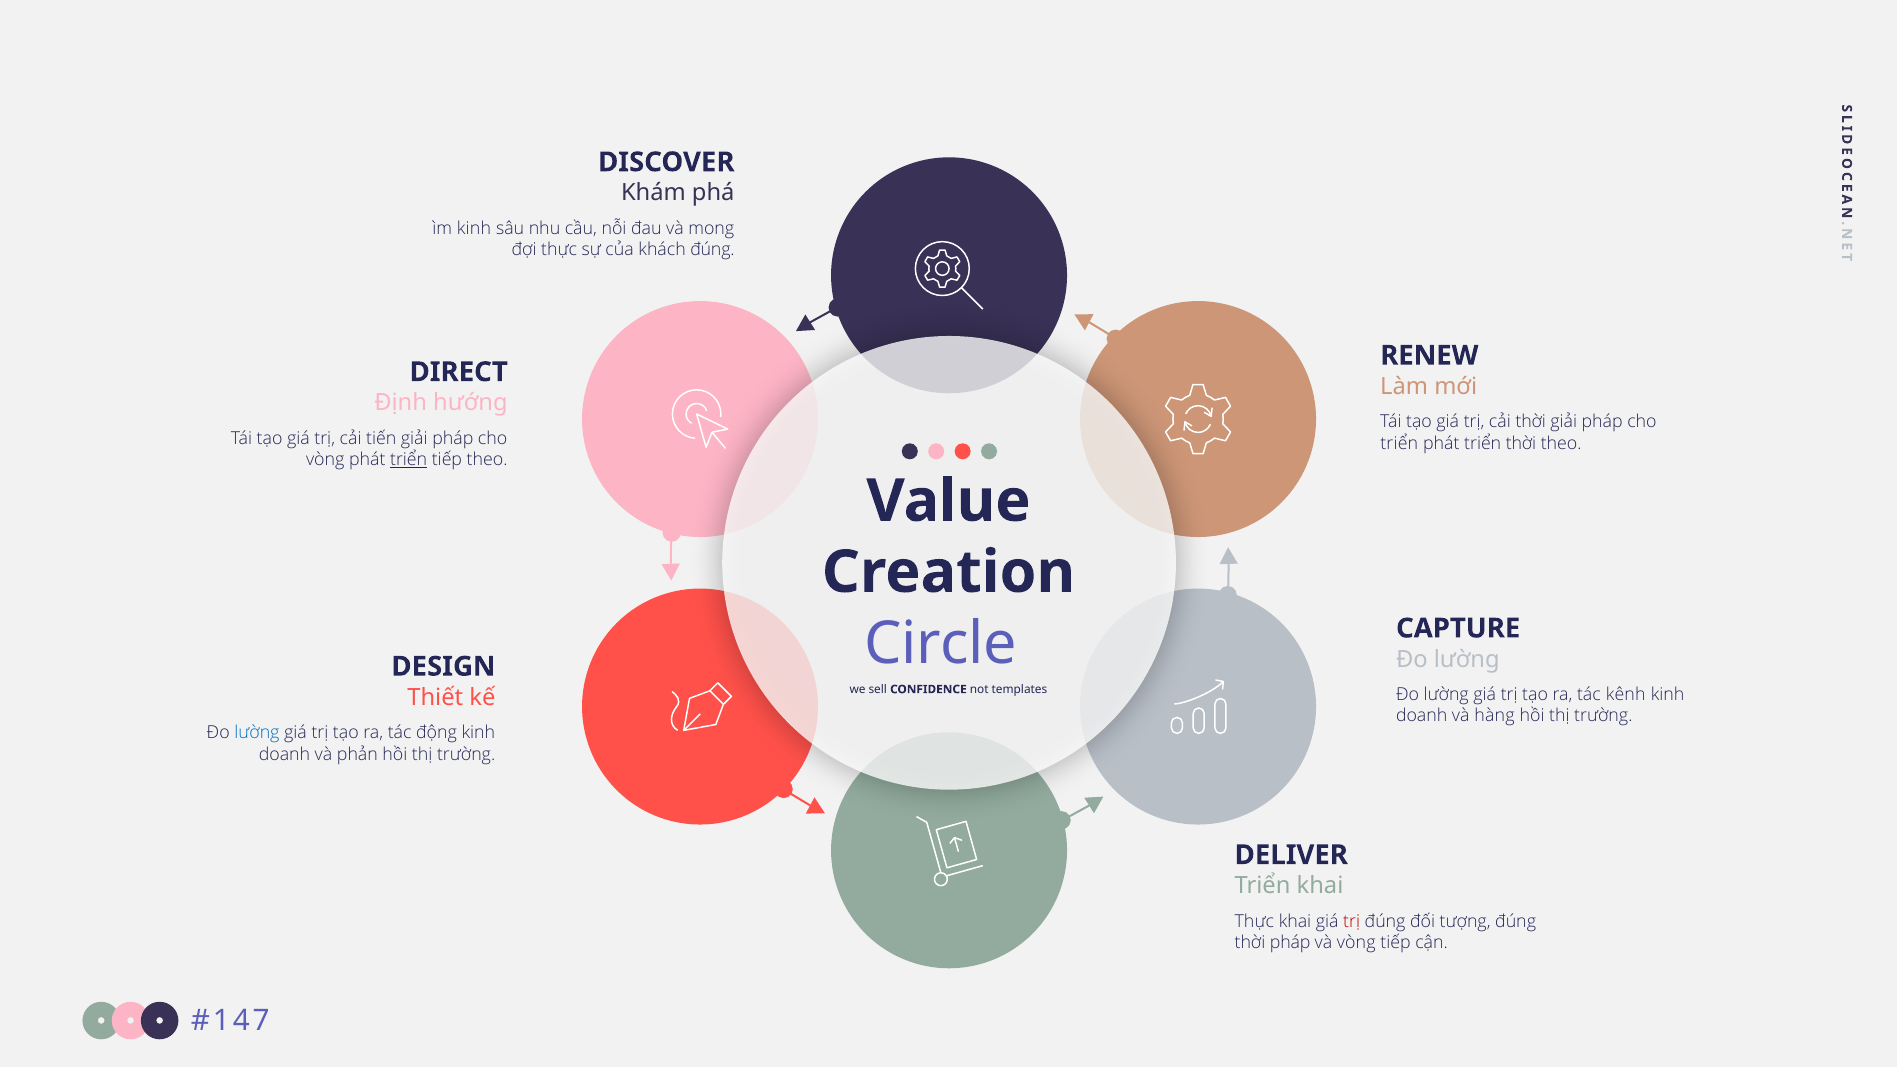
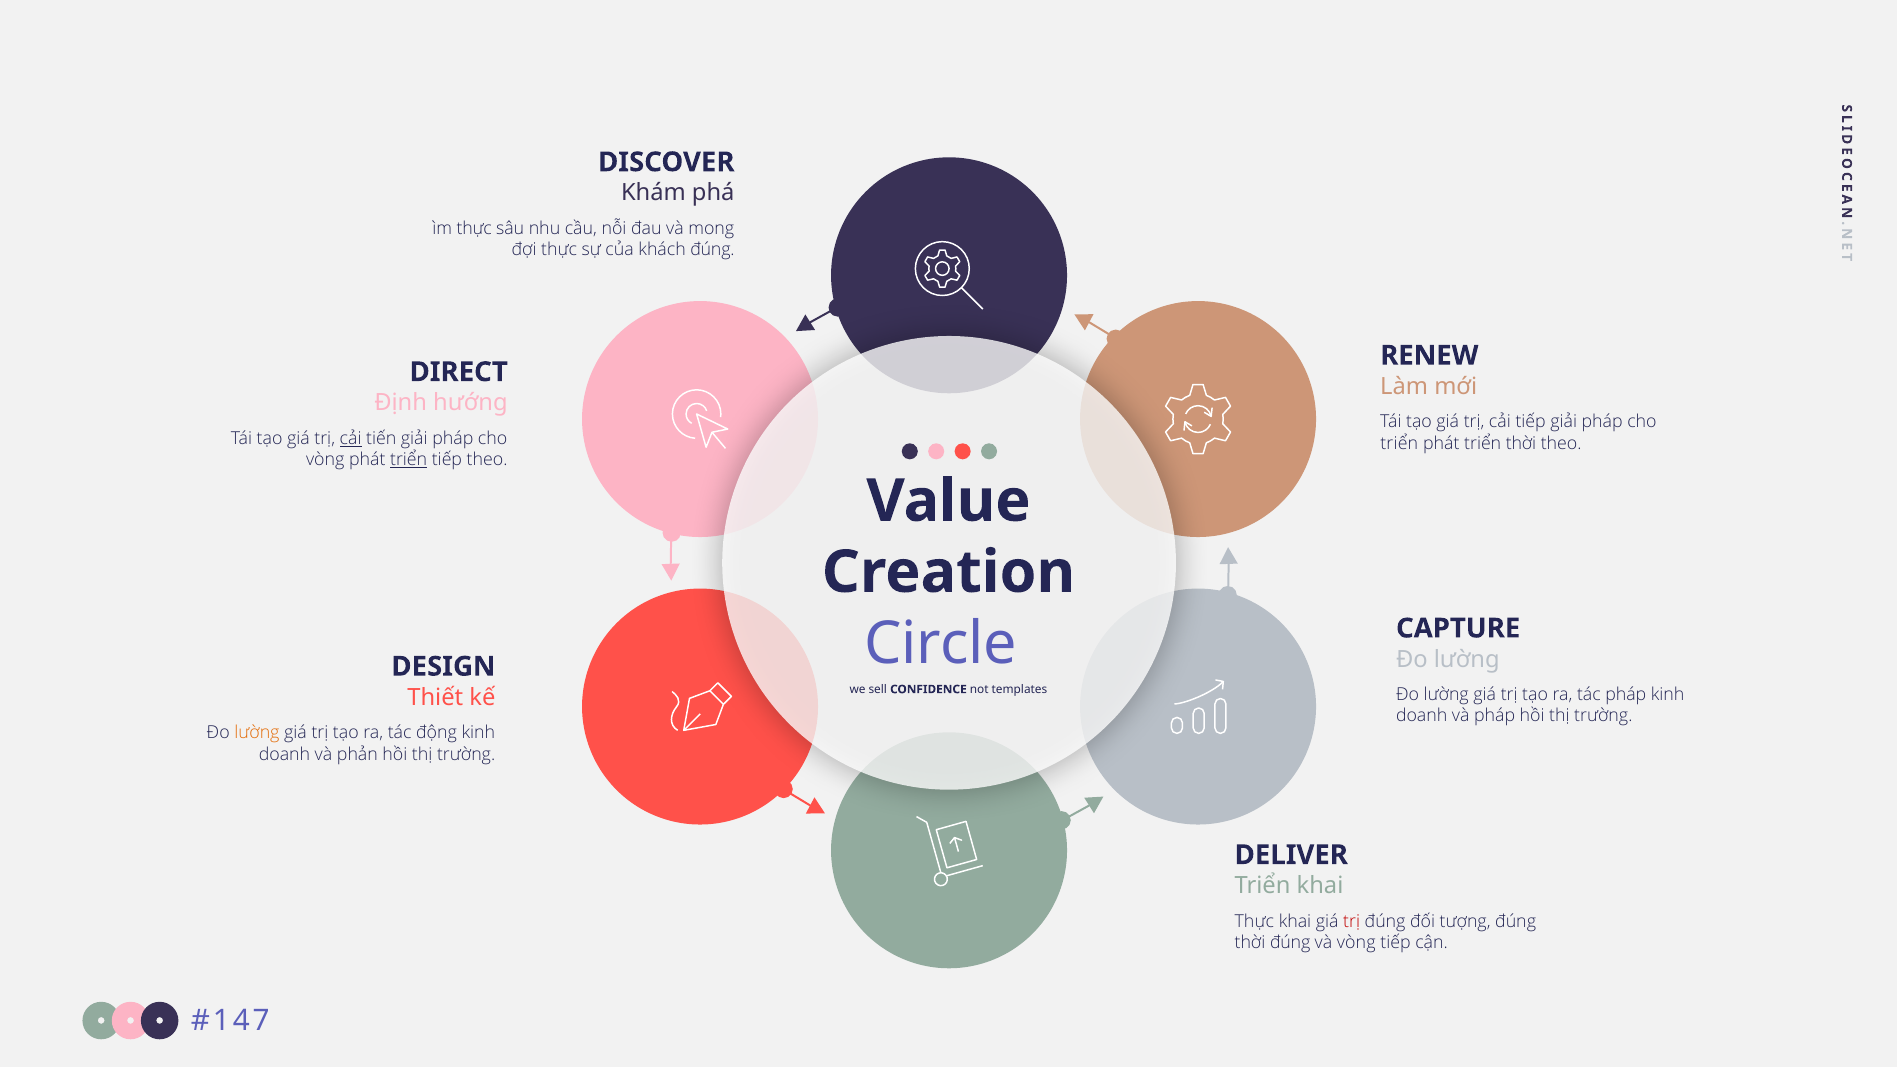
ìm kinh: kinh -> thực (474, 229)
cải thời: thời -> tiếp (1531, 422)
cải underline: none -> present (351, 438)
tác kênh: kênh -> pháp (1626, 695)
và hàng: hàng -> pháp (1495, 716)
lường colour: blue -> orange (257, 733)
thời pháp: pháp -> đúng (1290, 943)
